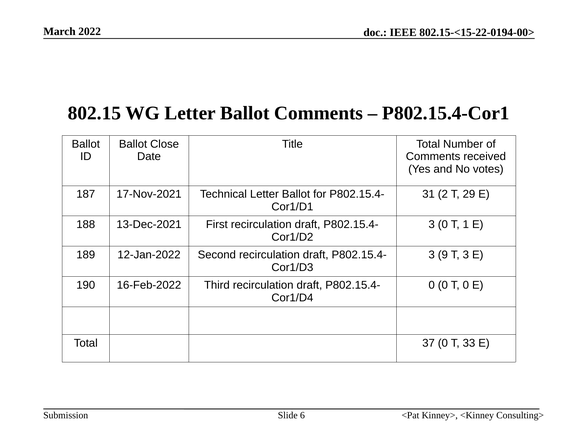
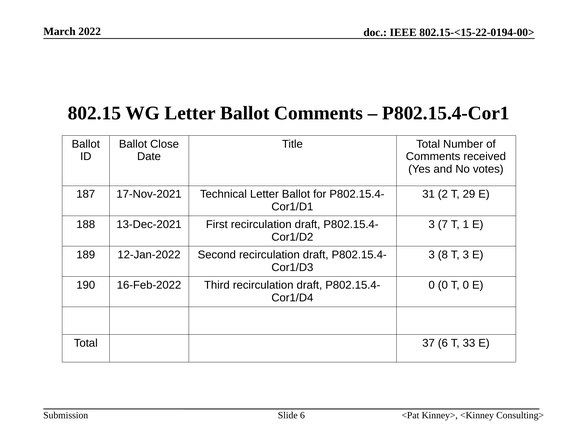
3 0: 0 -> 7 (443, 225)
9: 9 -> 8 (443, 255)
37 0: 0 -> 6 (443, 343)
